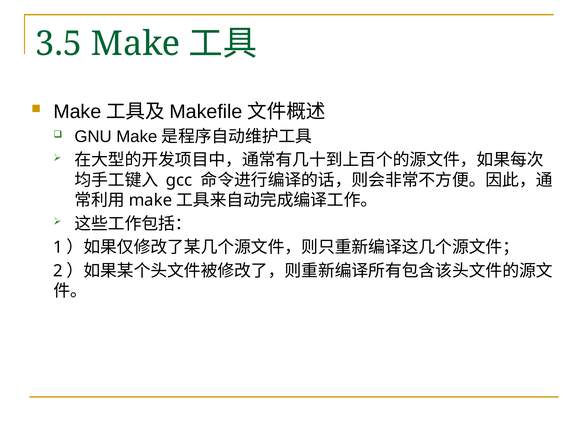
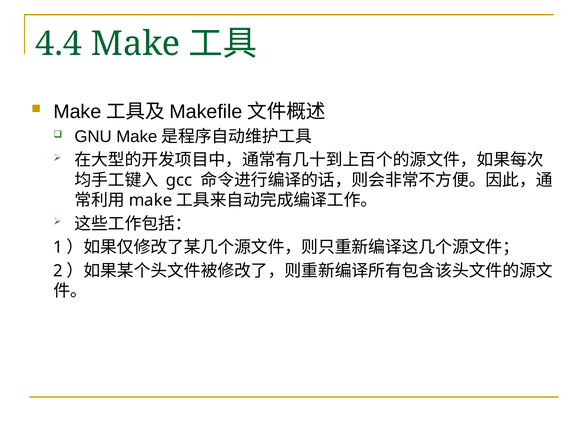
3.5: 3.5 -> 4.4 (59, 44)
